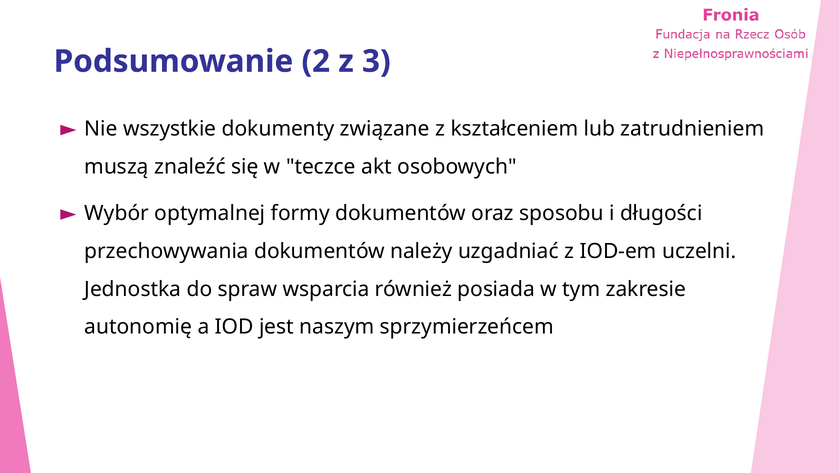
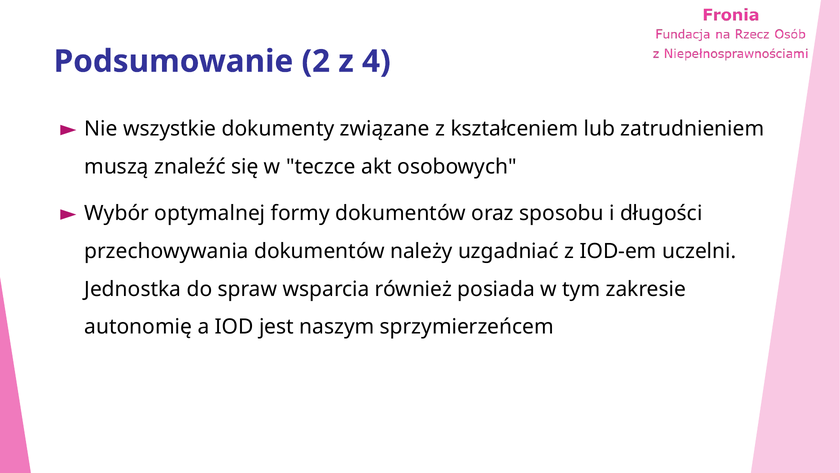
3: 3 -> 4 (376, 61)
